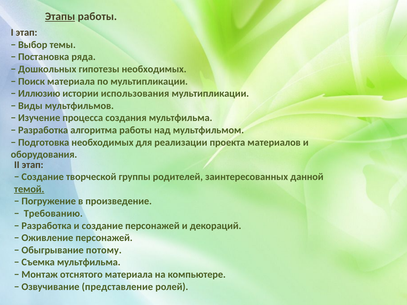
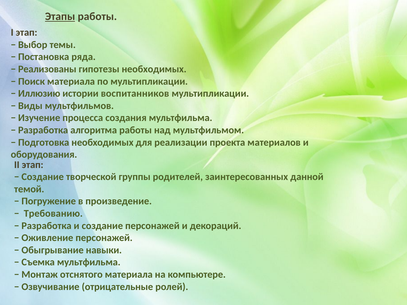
Дошкольных: Дошкольных -> Реализованы (47, 69)
использования: использования -> воспитанников (135, 94)
темой underline: present -> none (29, 189)
потому: потому -> навыки (104, 250)
представление: представление -> отрицательные (117, 287)
